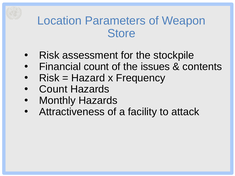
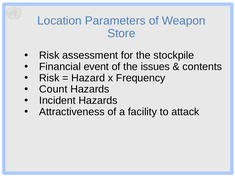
Financial count: count -> event (96, 67)
Monthly: Monthly -> Incident (57, 101)
